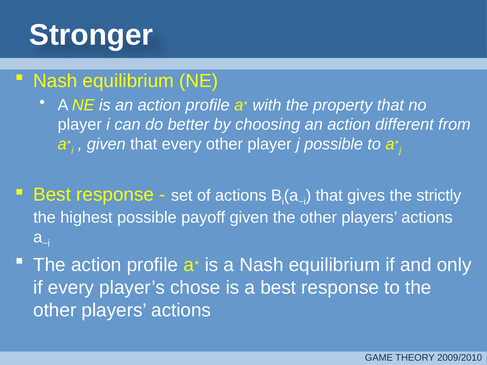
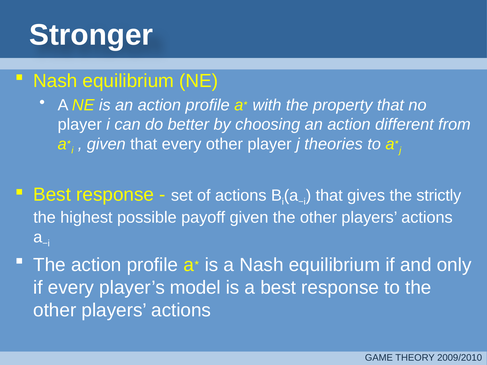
j possible: possible -> theories (334, 144)
chose: chose -> model (195, 288)
